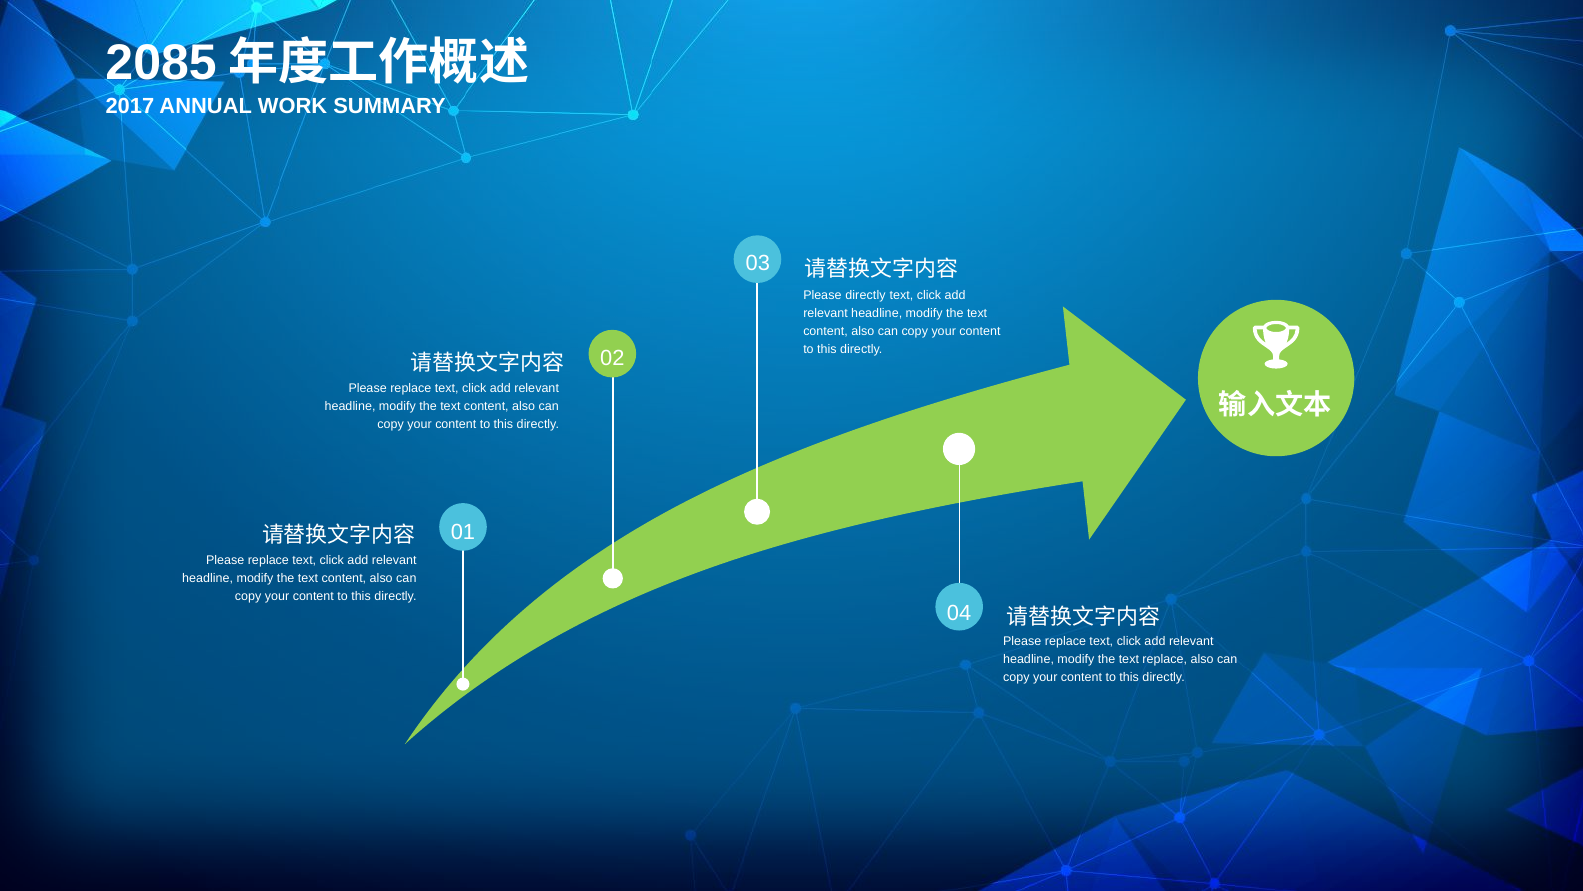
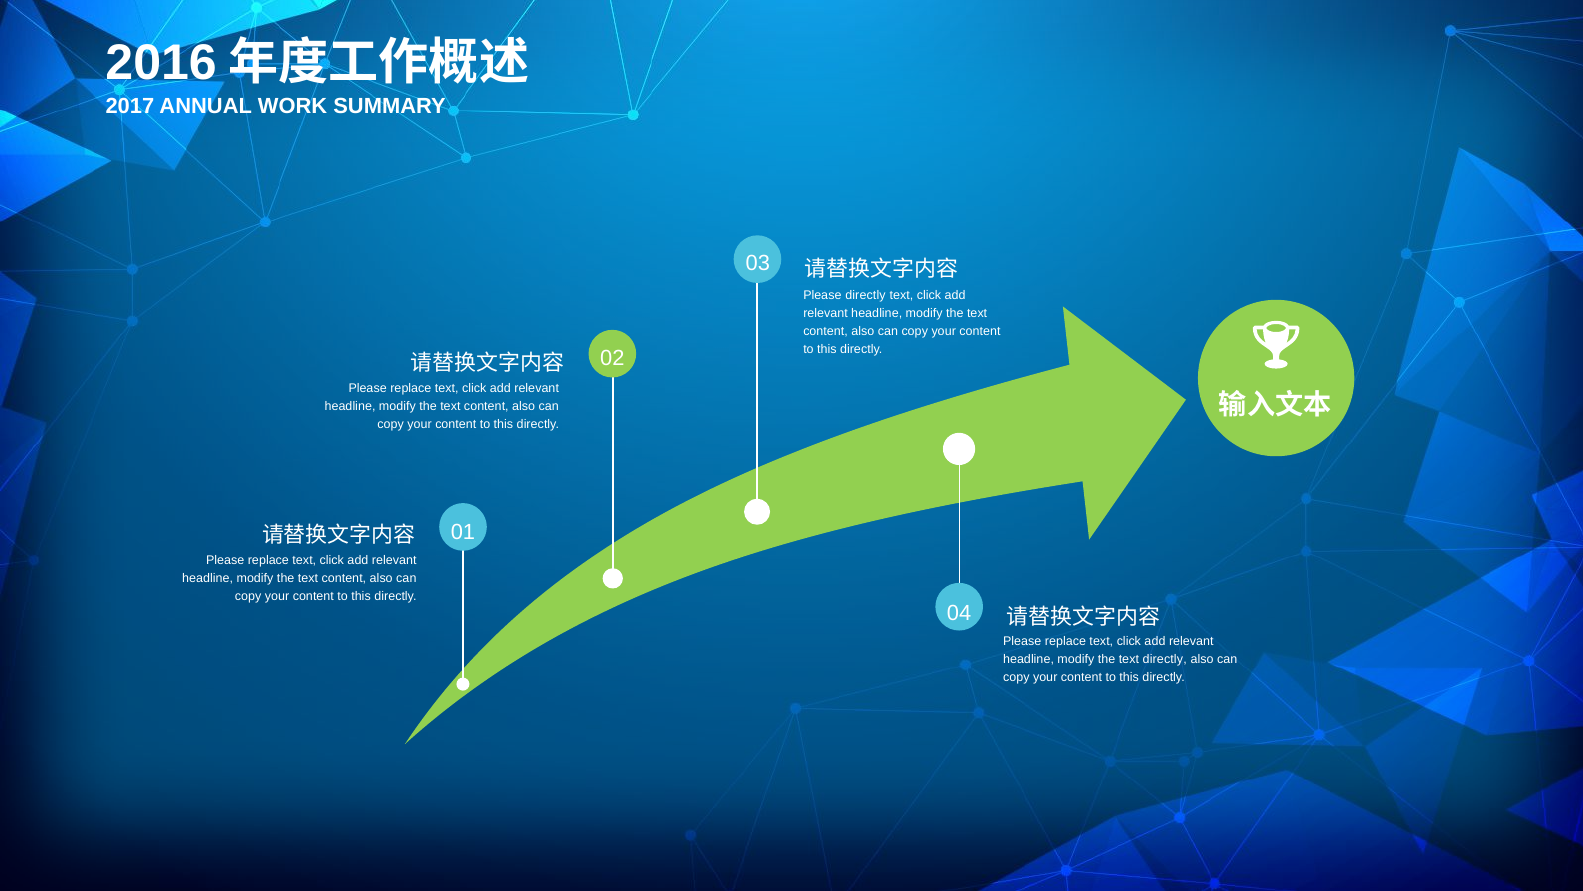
2085: 2085 -> 2016 (161, 63)
text replace: replace -> directly (1165, 659)
